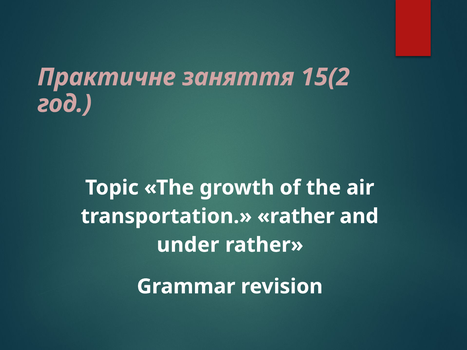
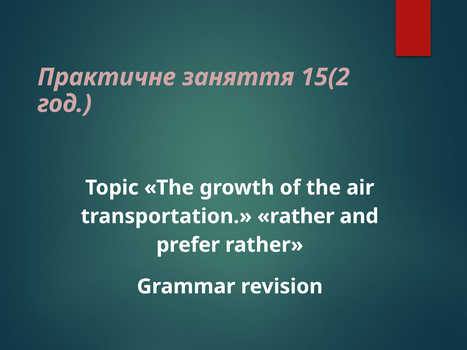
under: under -> prefer (188, 245)
